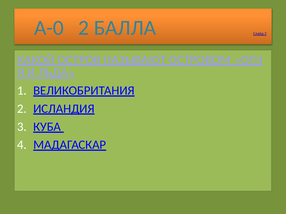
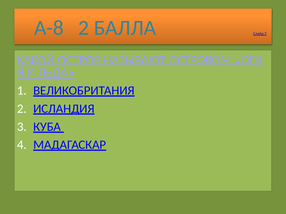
А-0: А-0 -> А-8 (49, 28)
